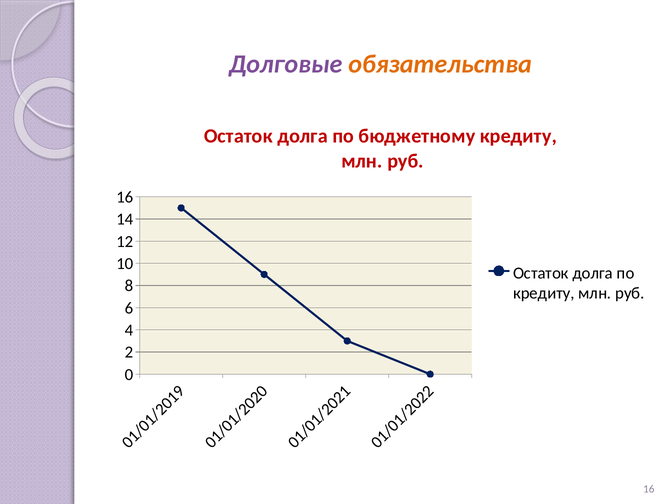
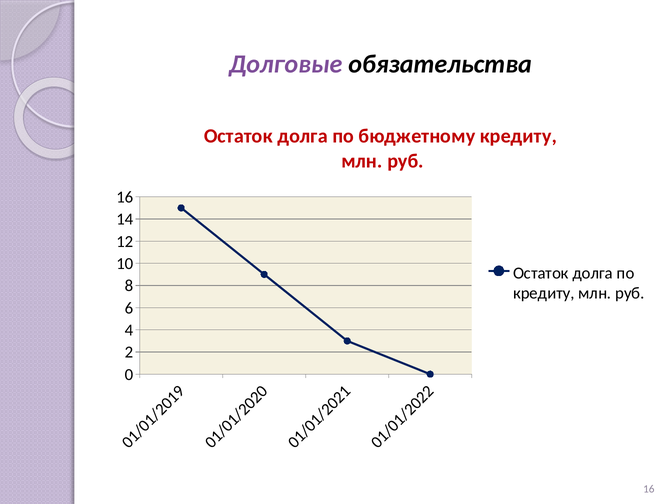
обязательства colour: orange -> black (440, 64)
